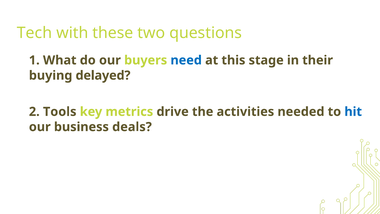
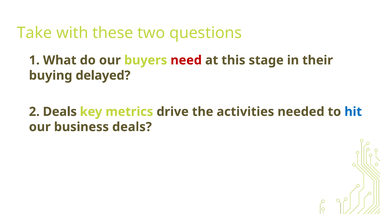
Tech: Tech -> Take (34, 33)
need colour: blue -> red (186, 60)
2 Tools: Tools -> Deals (60, 112)
